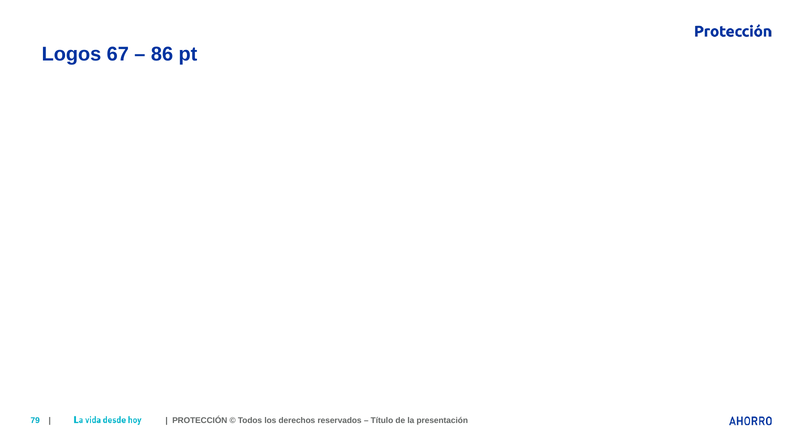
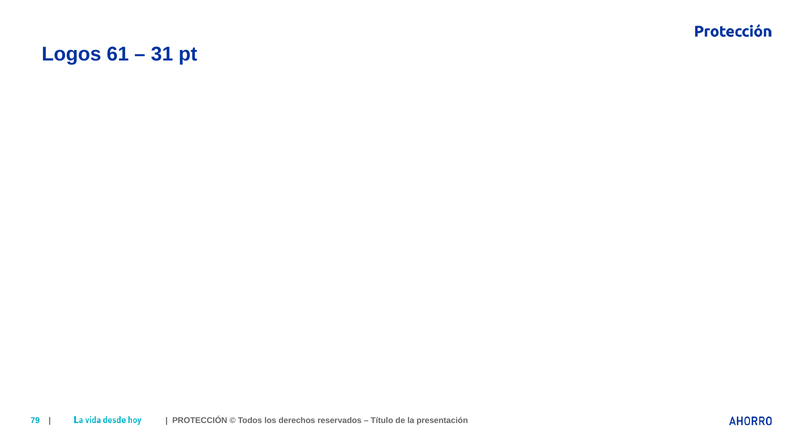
67: 67 -> 61 (118, 54)
86: 86 -> 31 (162, 54)
